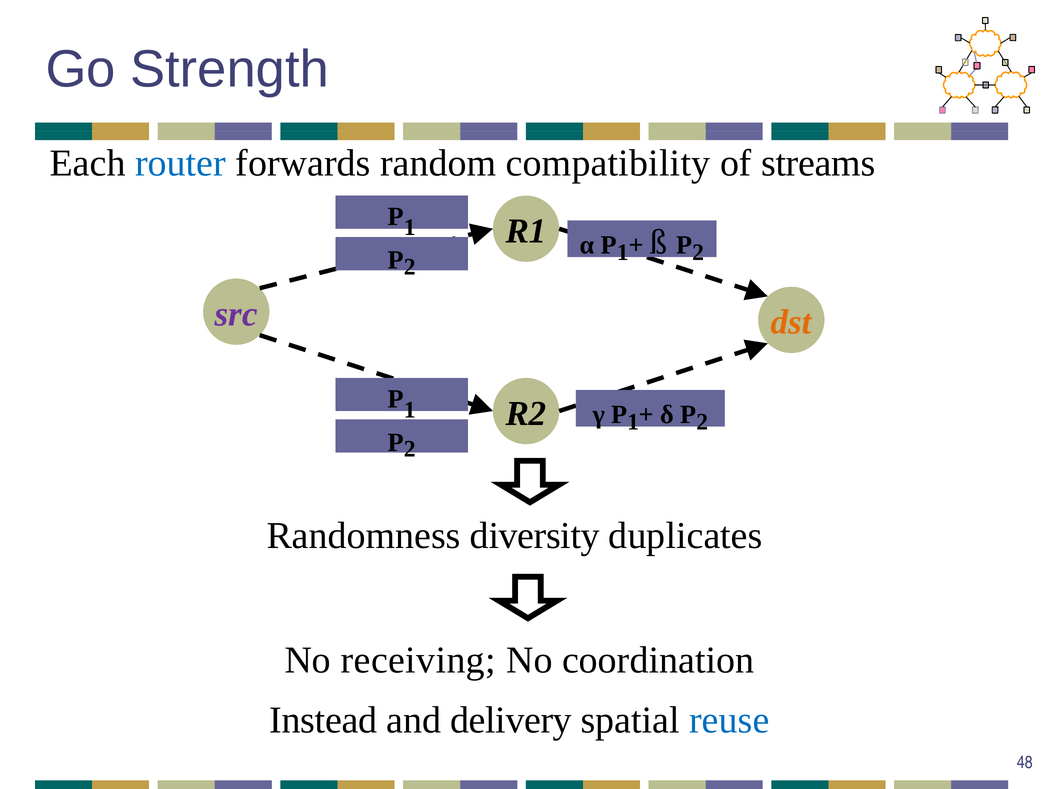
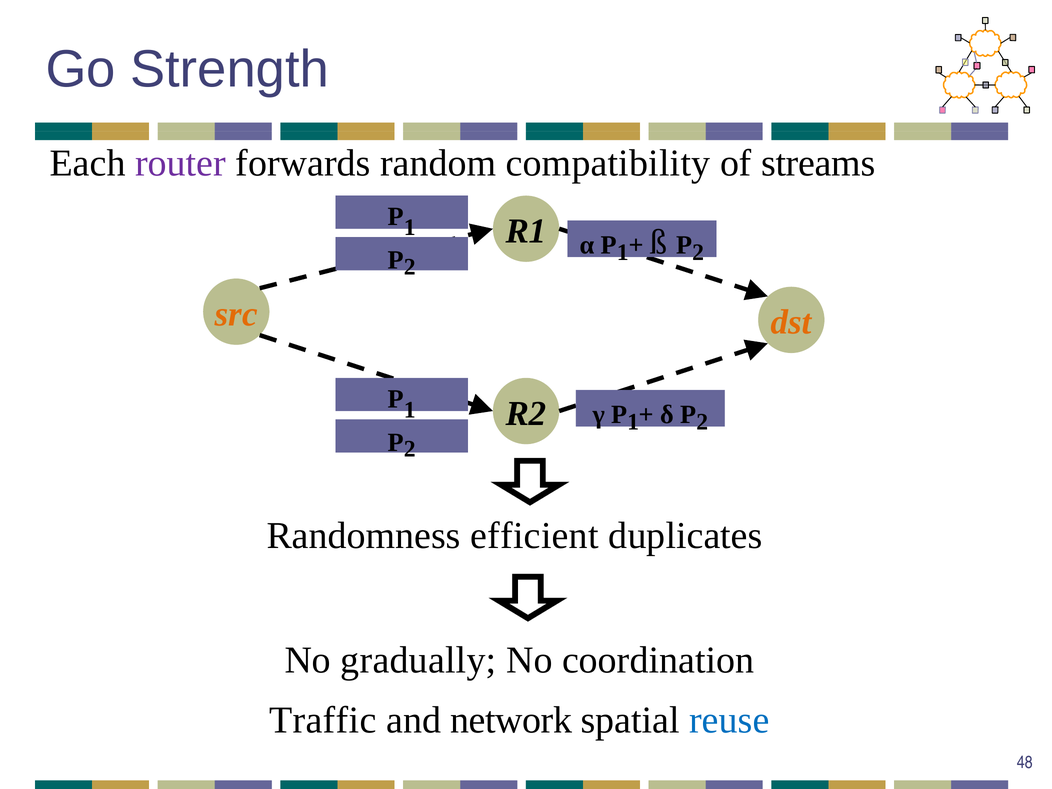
router colour: blue -> purple (181, 163)
src colour: purple -> orange (236, 314)
diversity: diversity -> efficient (534, 536)
receiving: receiving -> gradually (418, 660)
Instead: Instead -> Traffic (323, 720)
delivery: delivery -> network (511, 720)
